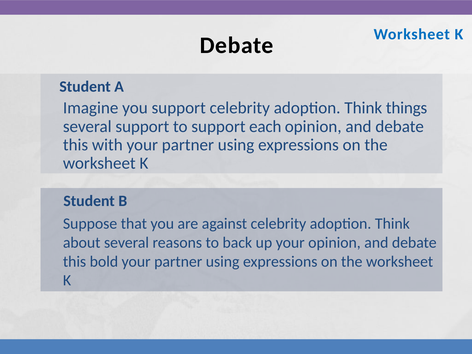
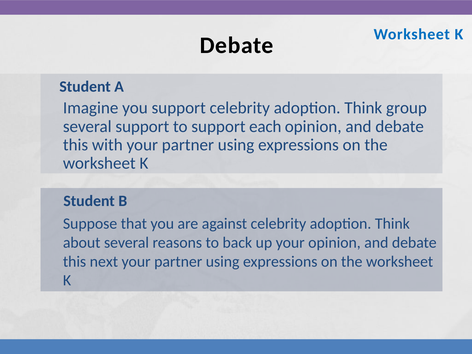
things: things -> group (406, 108)
bold: bold -> next (104, 262)
